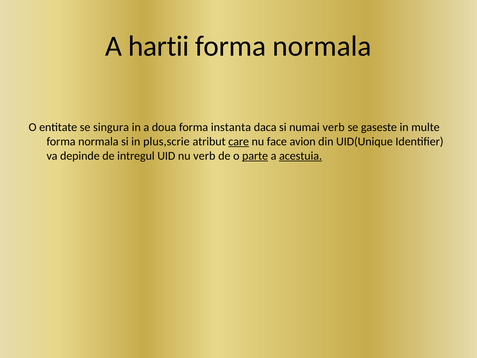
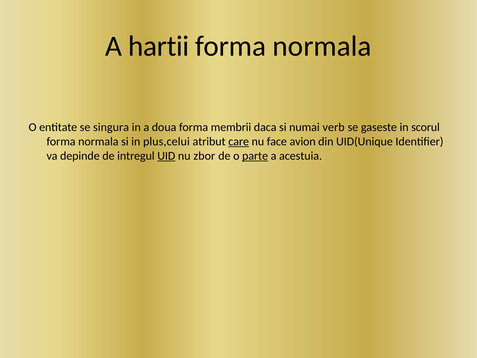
instanta: instanta -> membrii (231, 127)
multe: multe -> scorul (426, 127)
plus,scrie: plus,scrie -> plus,celui (166, 142)
UID underline: none -> present (166, 156)
nu verb: verb -> zbor (204, 156)
acestuia underline: present -> none (301, 156)
